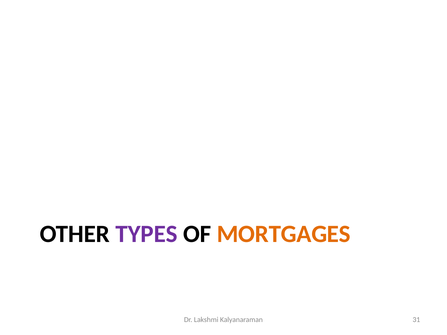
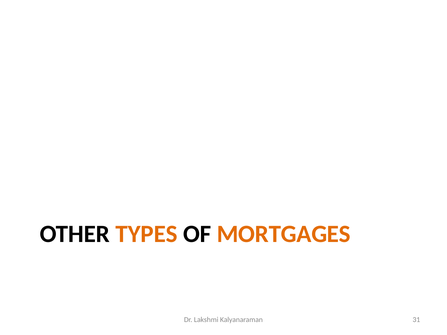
TYPES colour: purple -> orange (147, 234)
